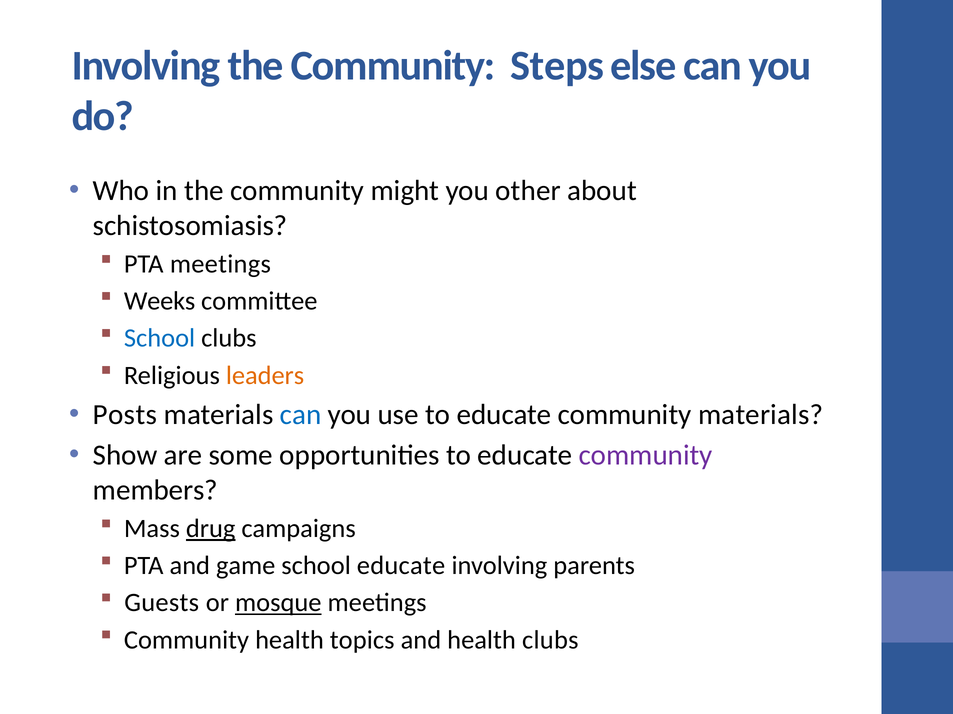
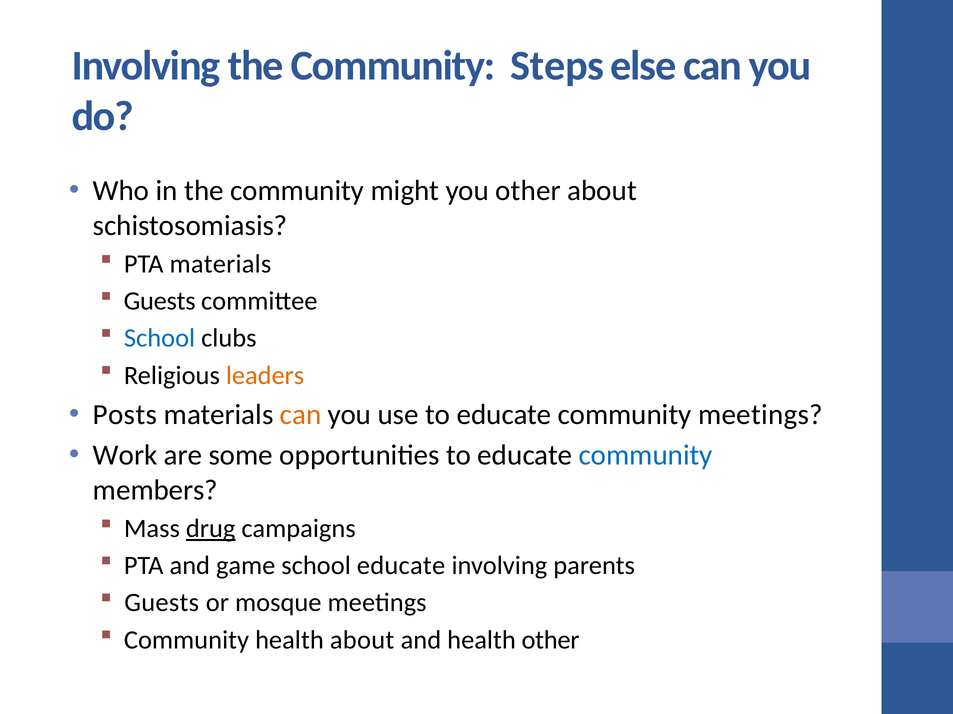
PTA meetings: meetings -> materials (220, 264)
Weeks: Weeks -> Guests (160, 302)
can colour: blue -> orange (301, 415)
community materials: materials -> meetings (760, 415)
Show: Show -> Work (125, 456)
community colour: purple -> blue (646, 456)
mosque underline: present -> none (278, 603)
health topics: topics -> about (362, 640)
health clubs: clubs -> other (551, 640)
